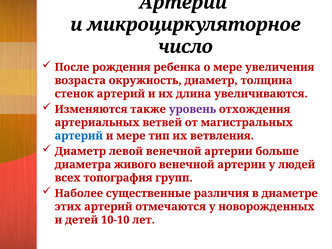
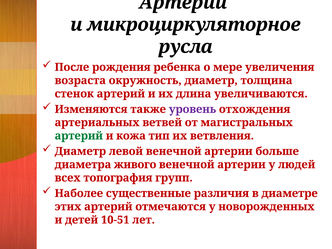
число: число -> русла (186, 47)
артерий colour: blue -> green (79, 136)
и мере: мере -> кожа (131, 136)
10-10: 10-10 -> 10-51 (115, 220)
